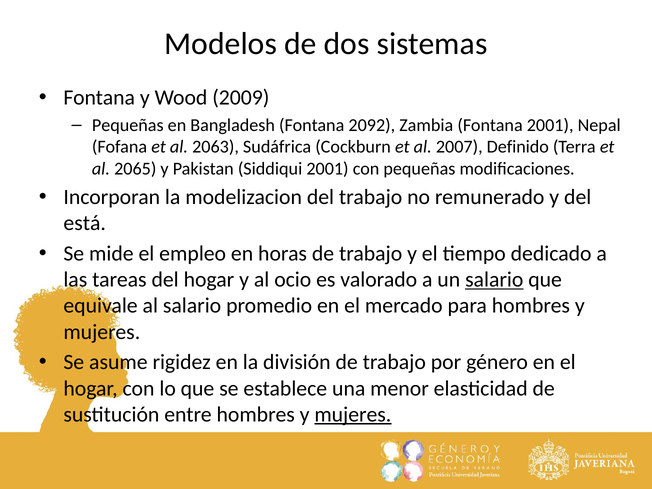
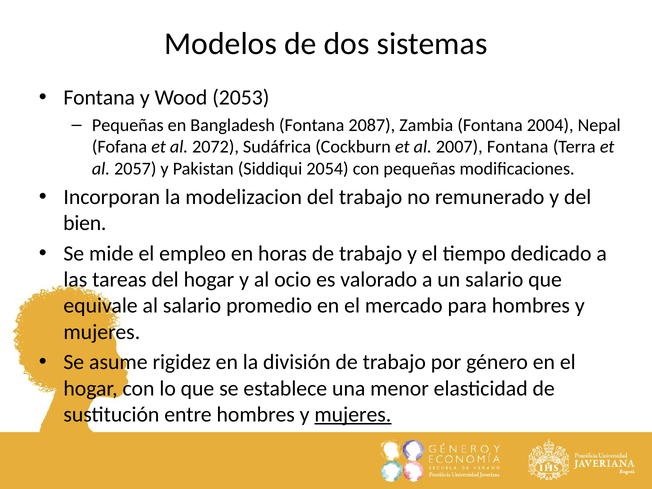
2009: 2009 -> 2053 (241, 98)
2092: 2092 -> 2087 (372, 125)
Fontana 2001: 2001 -> 2004 (550, 125)
2063: 2063 -> 2072 (216, 147)
2007 Definido: Definido -> Fontana (518, 147)
2065: 2065 -> 2057 (135, 169)
Siddiqui 2001: 2001 -> 2054 (327, 169)
está: está -> bien (85, 223)
salario underline: present -> none (494, 280)
